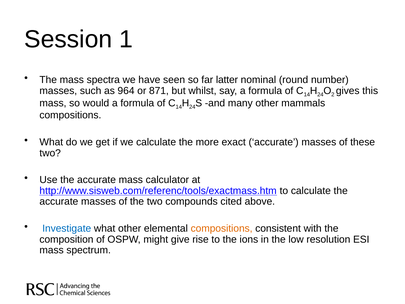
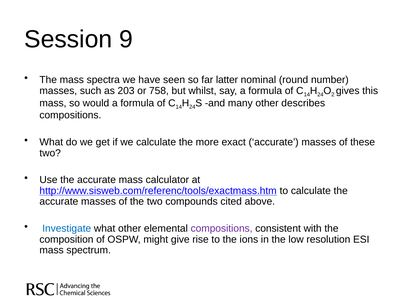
1: 1 -> 9 (126, 39)
964: 964 -> 203 (126, 91)
871: 871 -> 758 (159, 91)
mammals: mammals -> describes (303, 103)
compositions colour: orange -> purple (222, 228)
